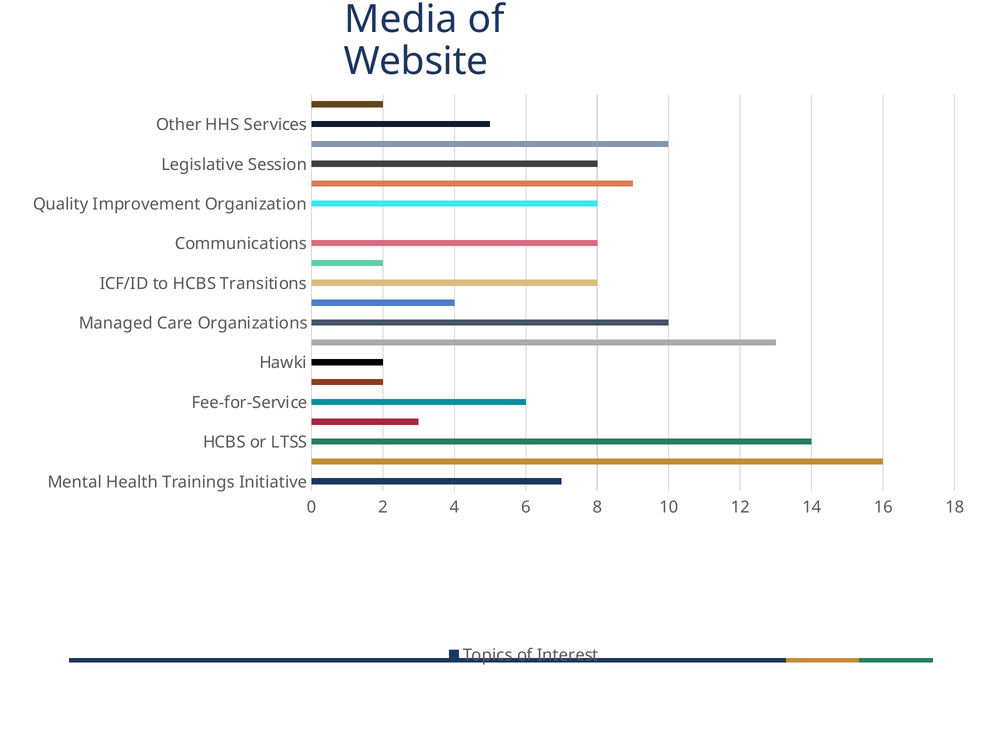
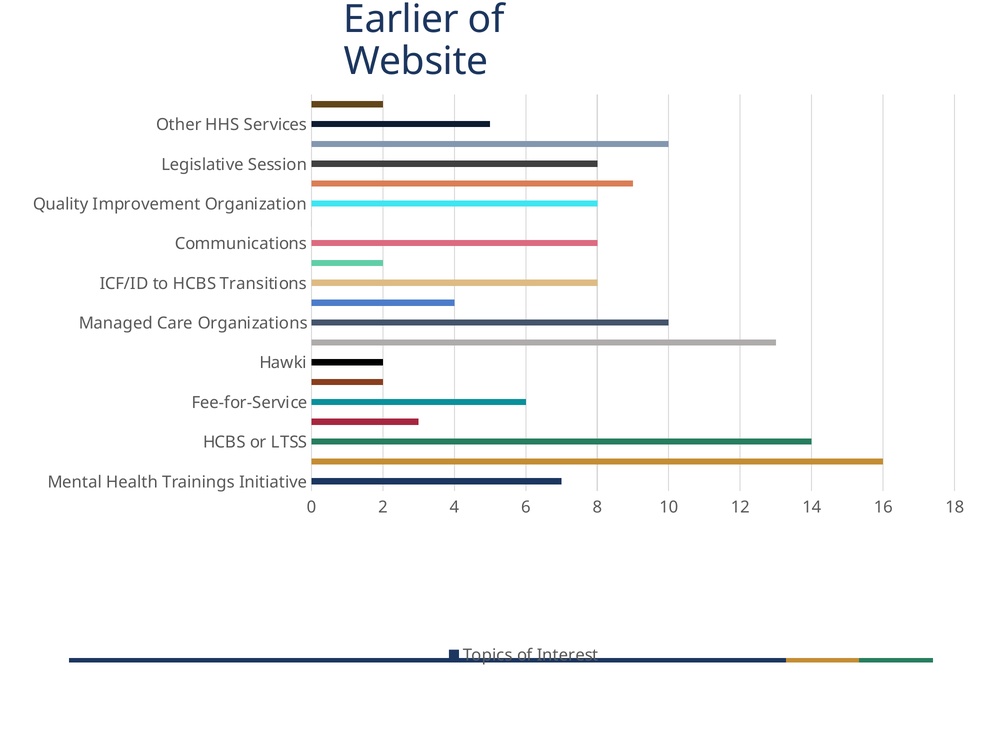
Media: Media -> Earlier (401, 19)
